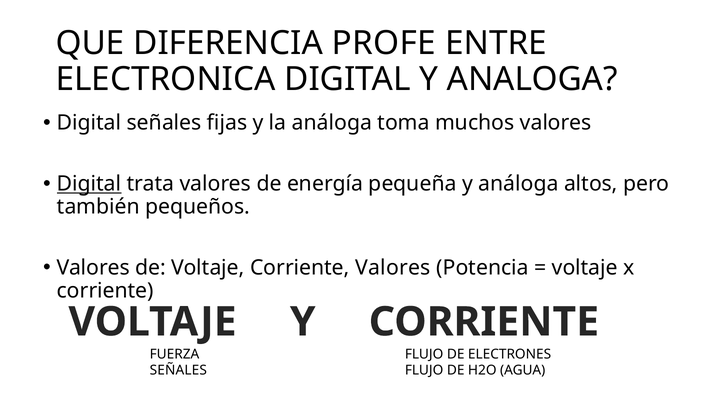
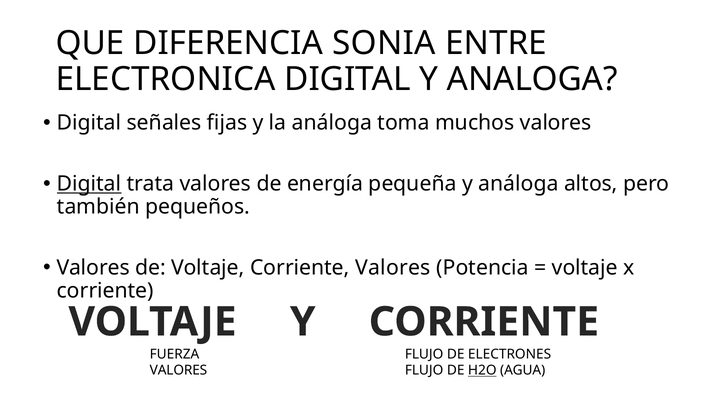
PROFE: PROFE -> SONIA (384, 43)
SEÑALES: SEÑALES -> VALORES (178, 371)
H2O underline: none -> present (482, 371)
